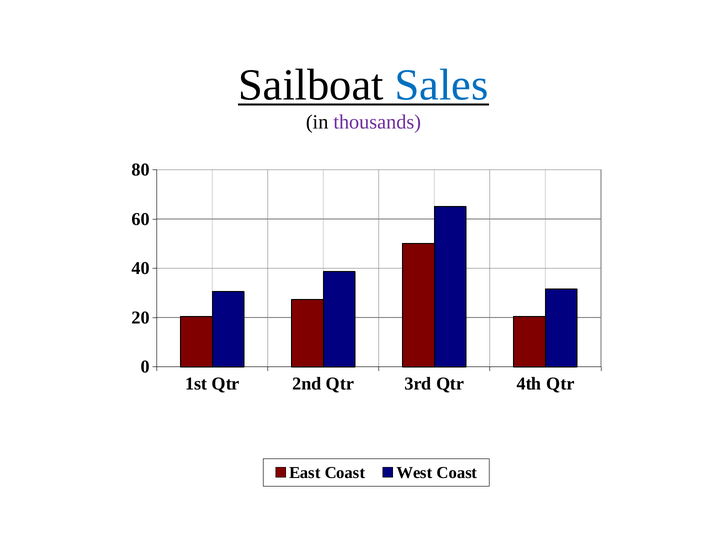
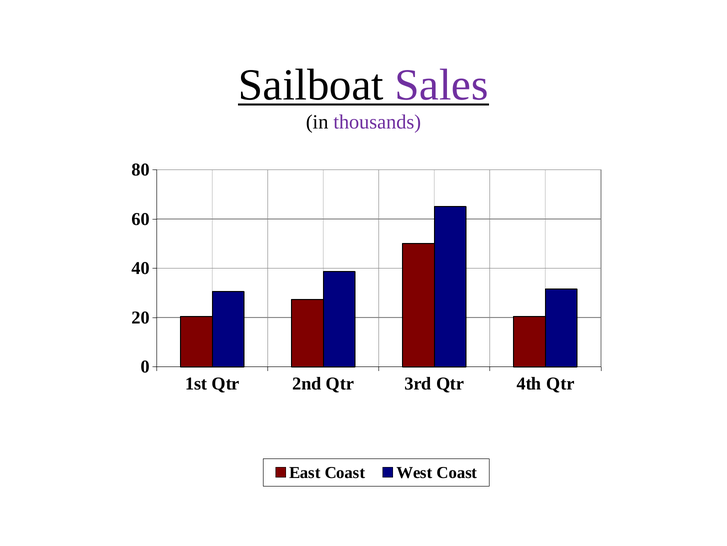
Sales colour: blue -> purple (441, 85)
